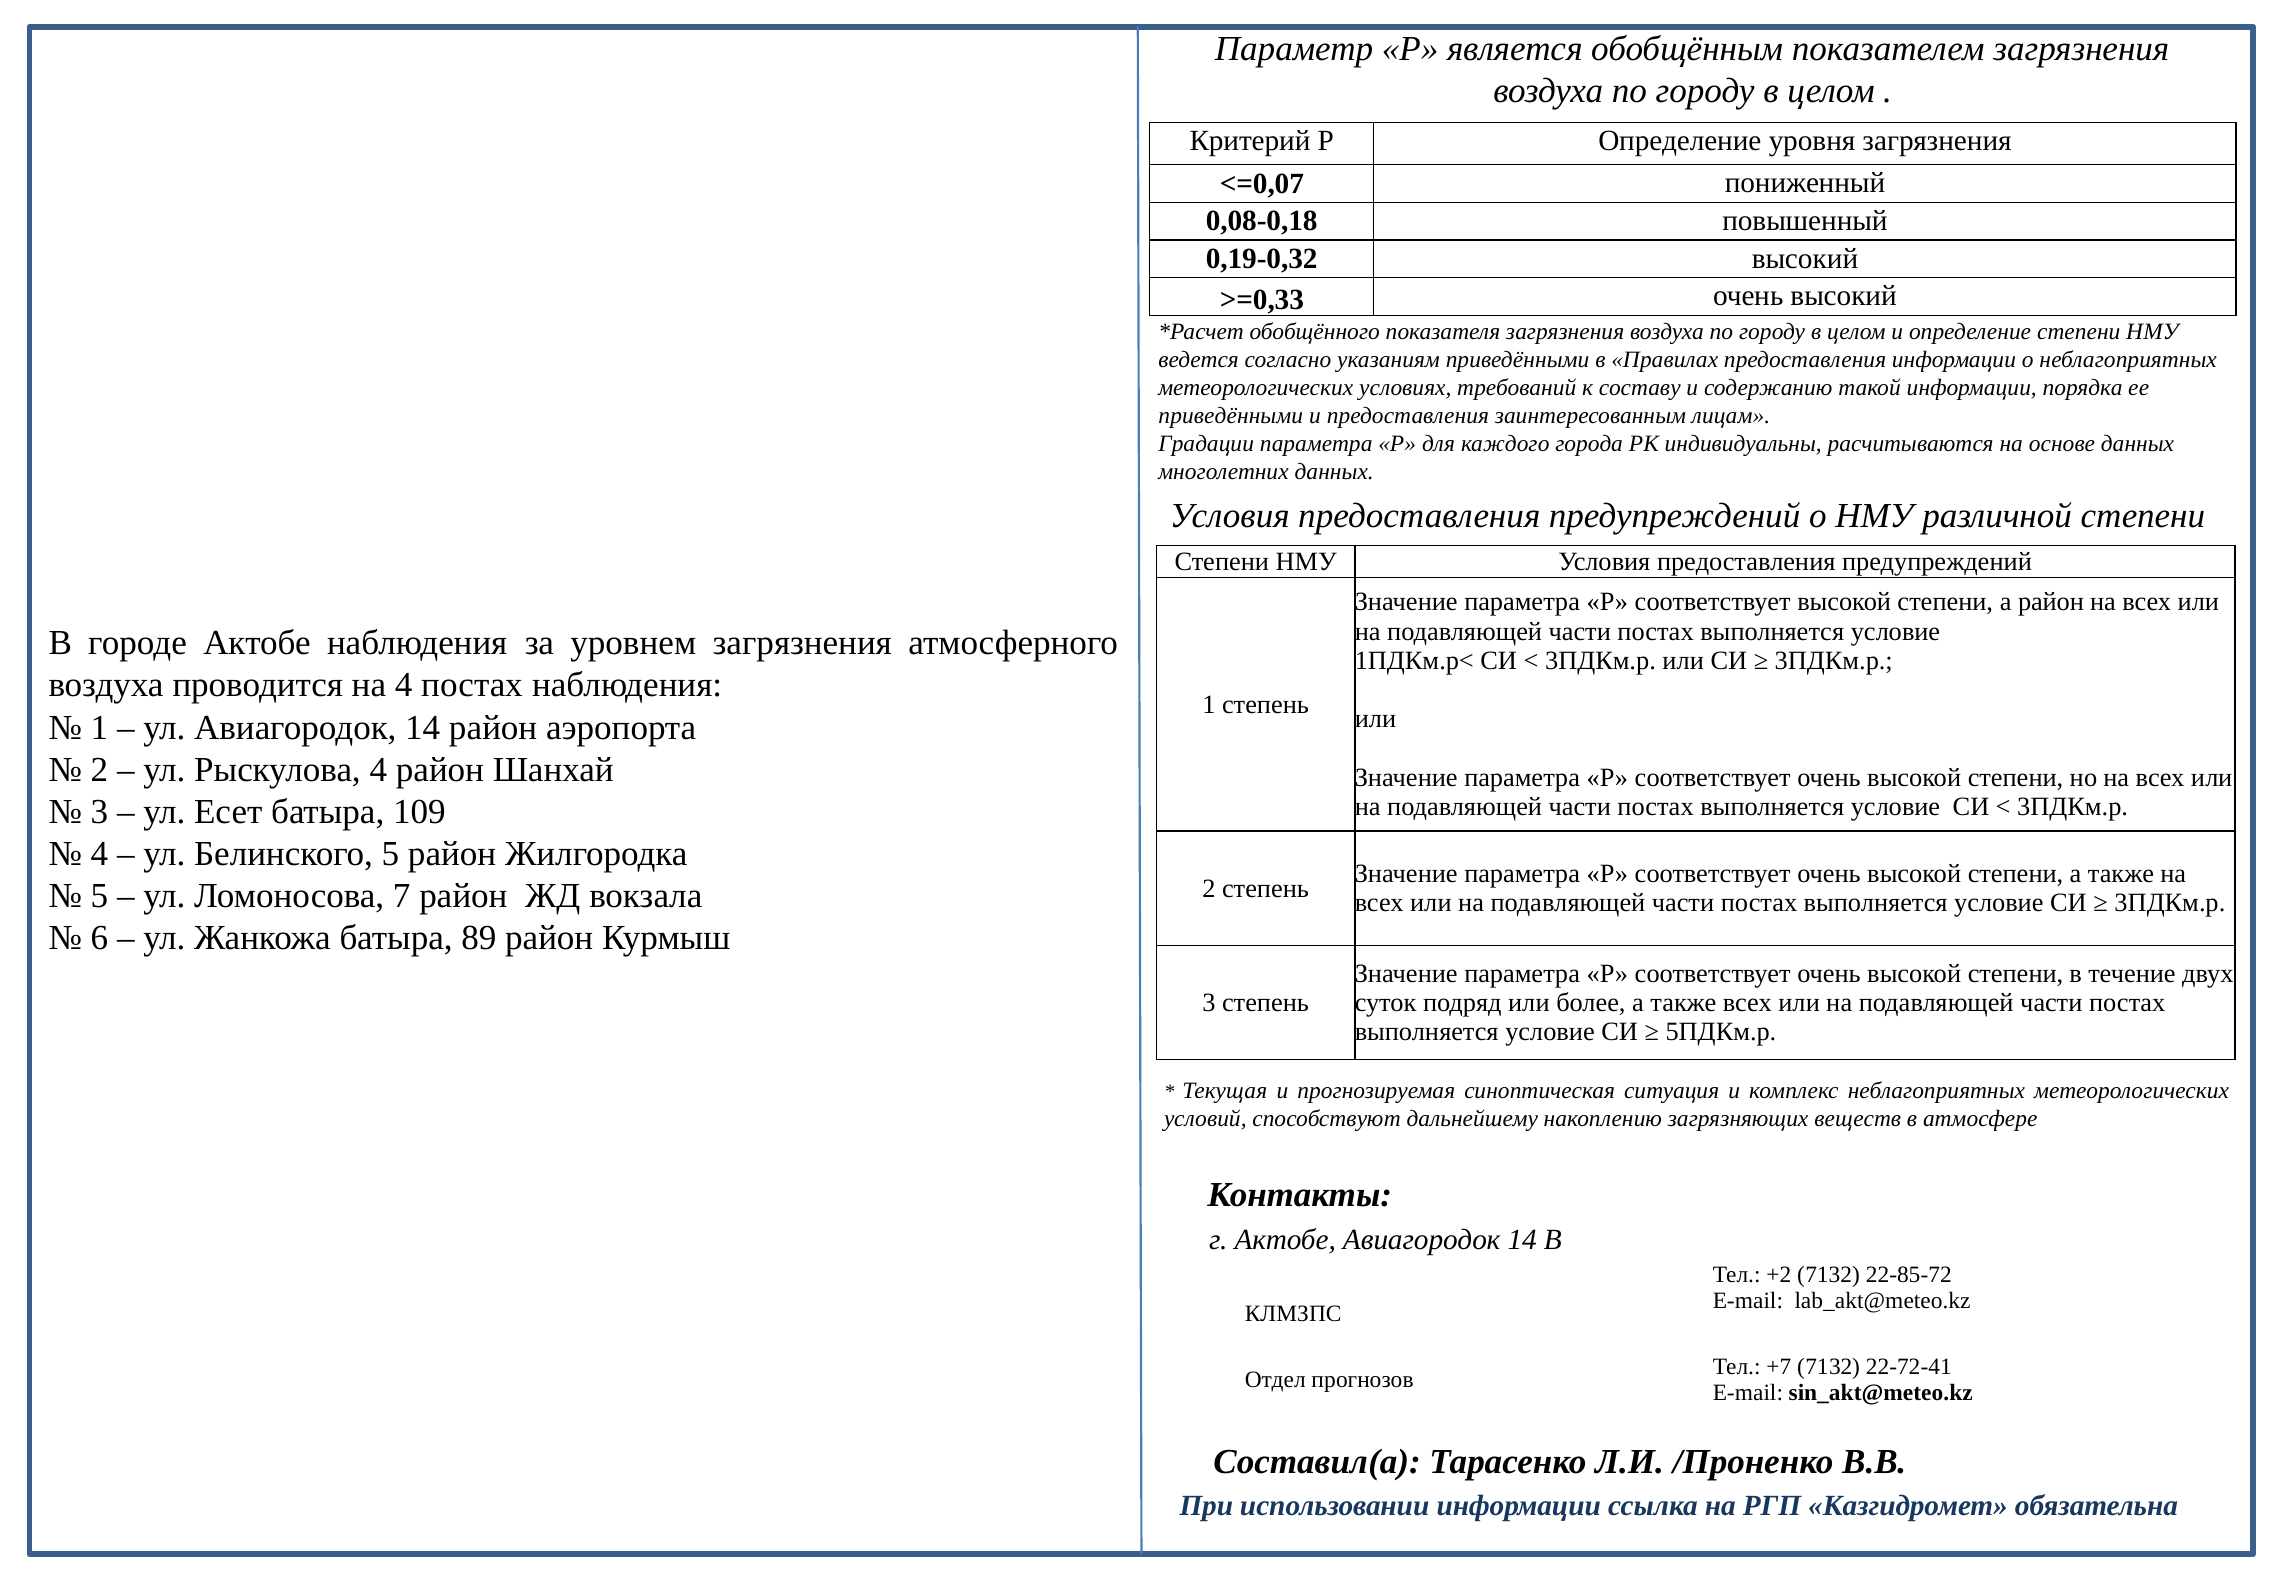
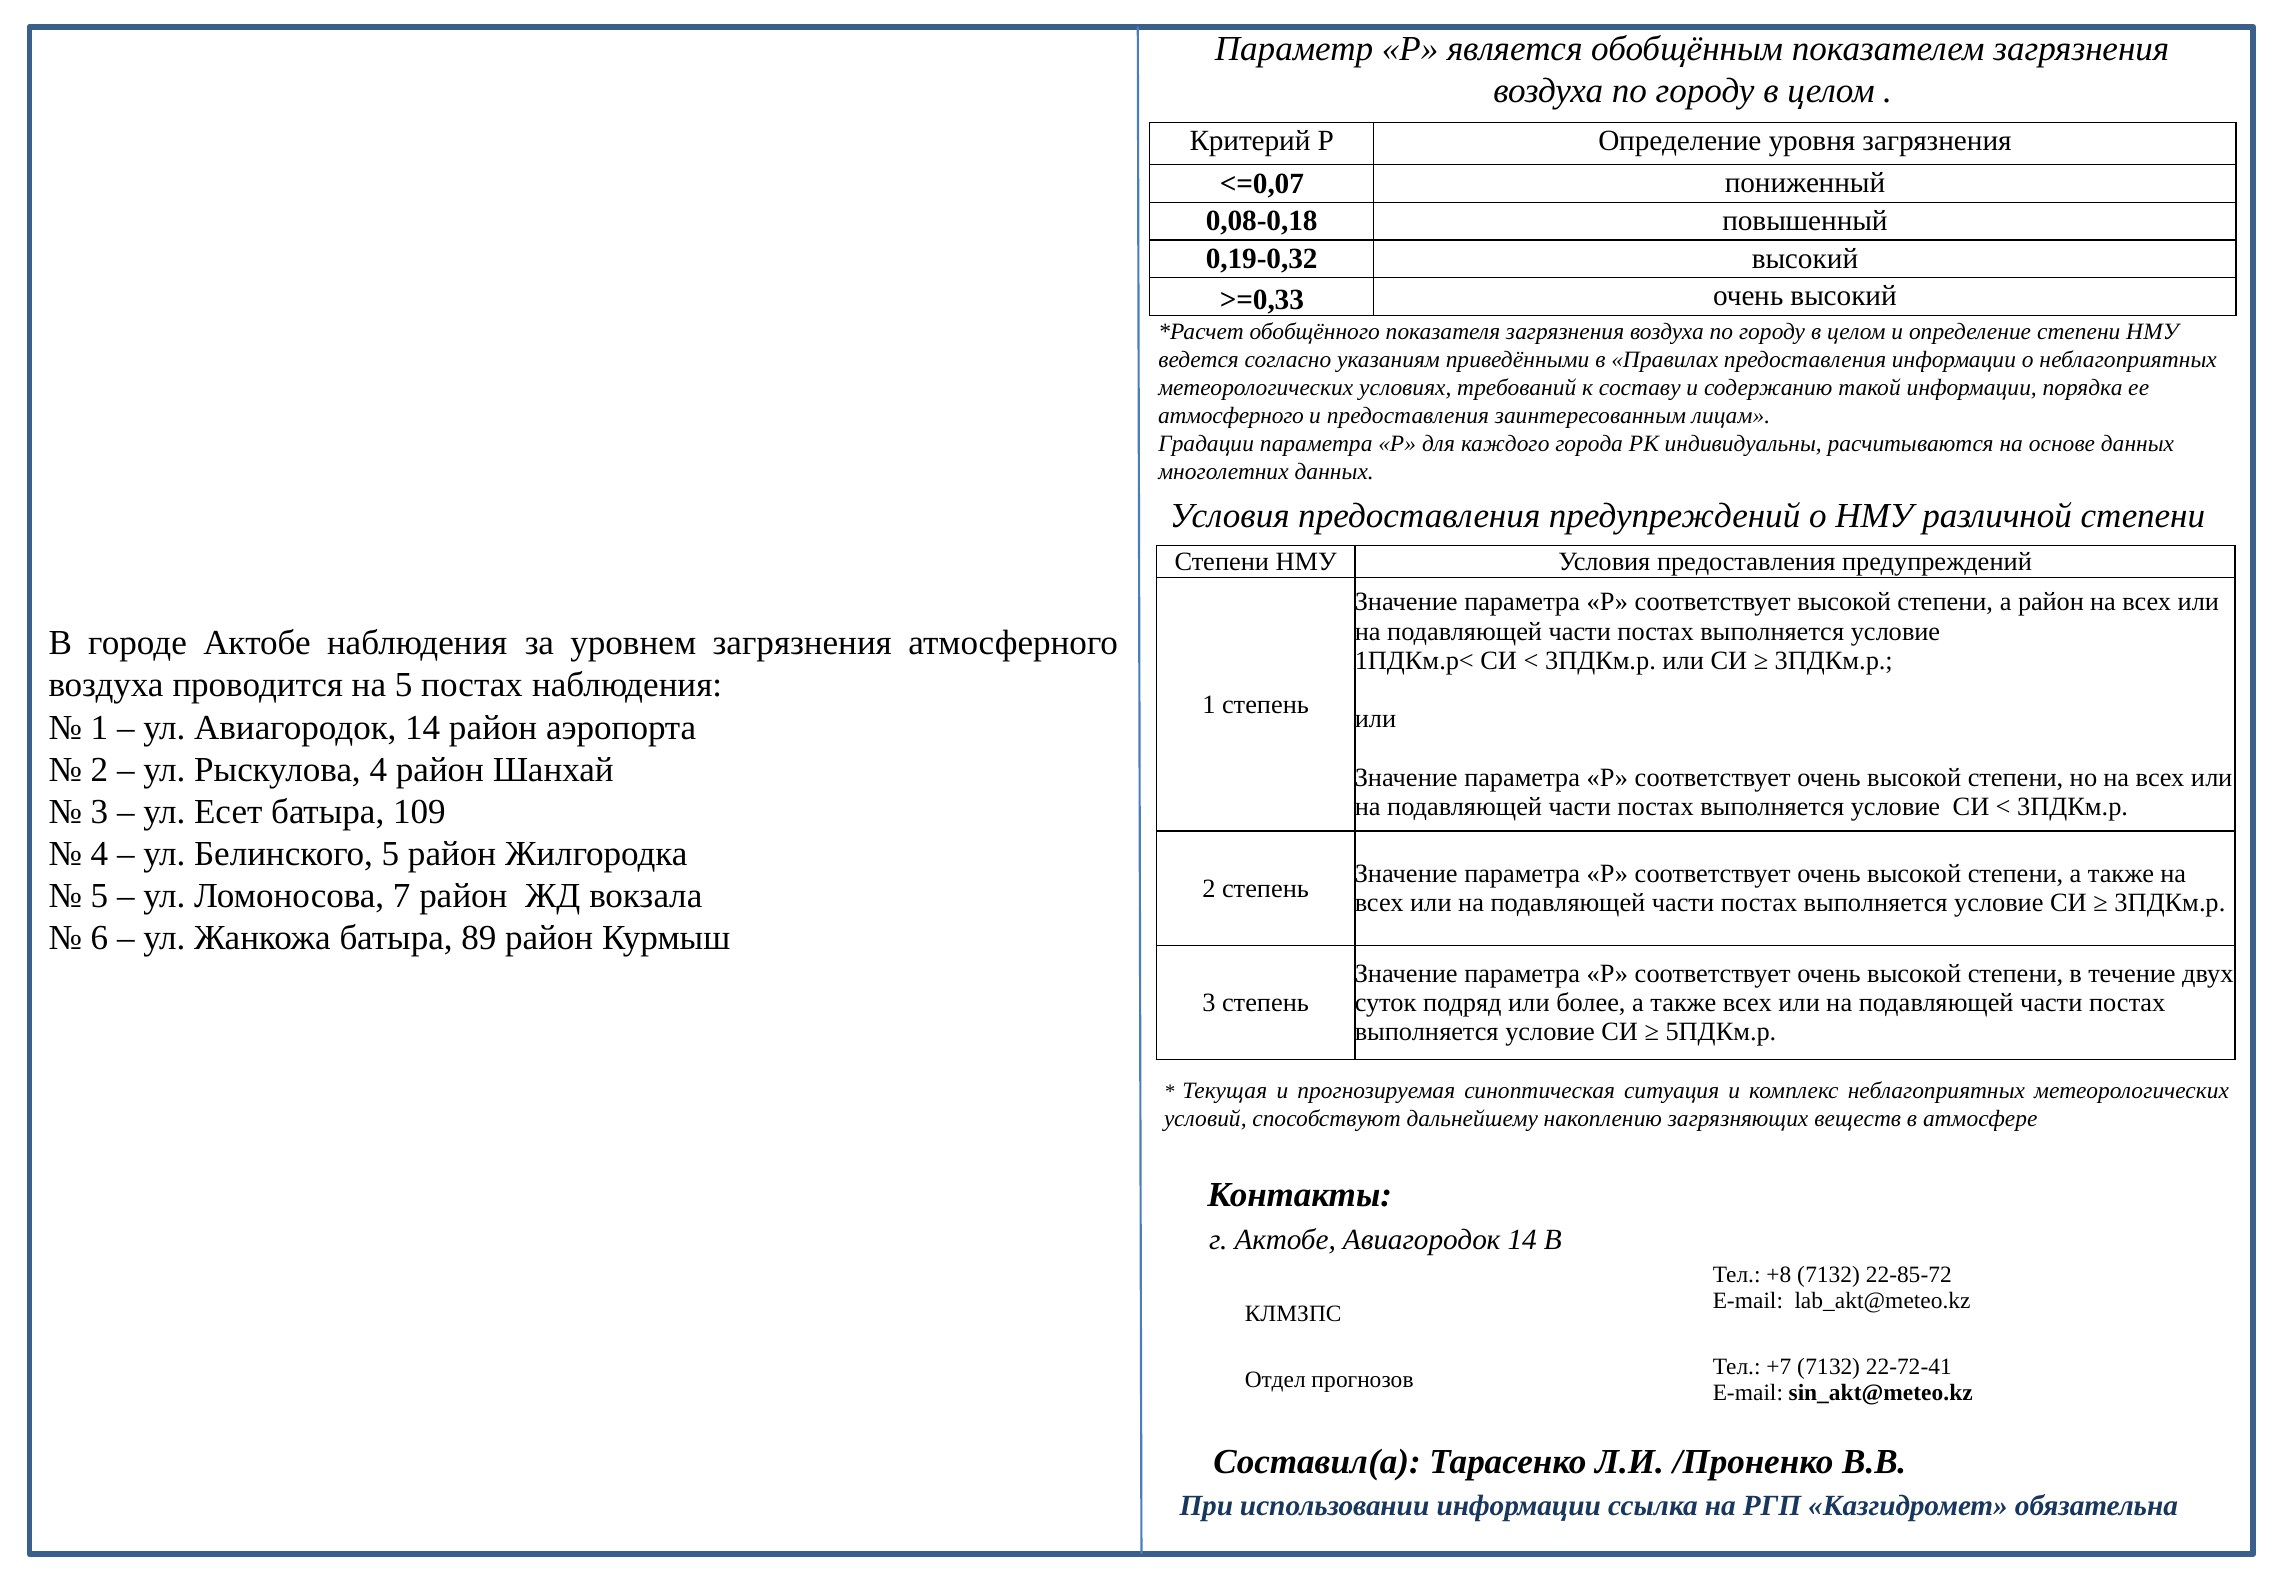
приведёнными: приведёнными -> атмосферного (1231, 415)
на 4: 4 -> 5 (404, 685)
+2: +2 -> +8 (1779, 1275)
